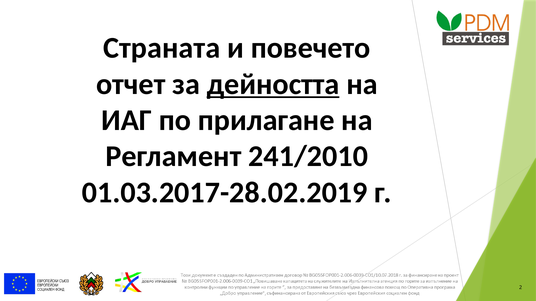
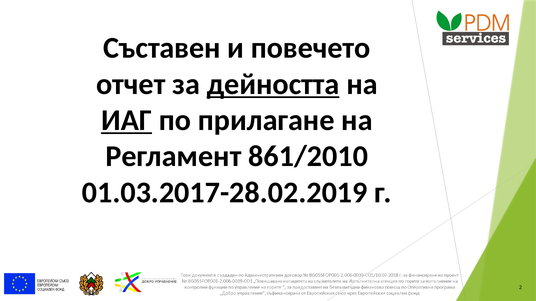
Страната: Страната -> Съставен (162, 48)
ИАГ underline: none -> present (126, 120)
241/2010: 241/2010 -> 861/2010 (308, 157)
